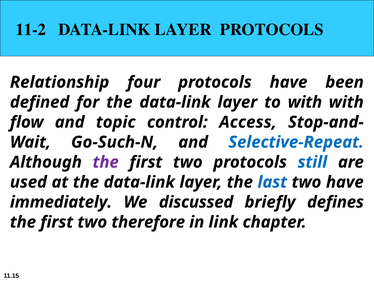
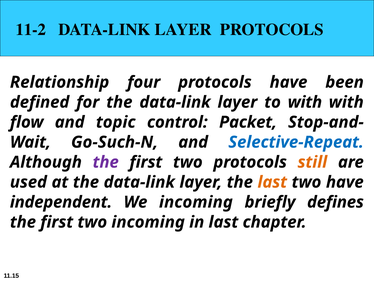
Access: Access -> Packet (248, 122)
still colour: blue -> orange (312, 162)
last colour: blue -> orange (272, 182)
immediately: immediately -> independent (61, 202)
We discussed: discussed -> incoming (196, 202)
two therefore: therefore -> incoming (148, 222)
in link: link -> last (223, 222)
